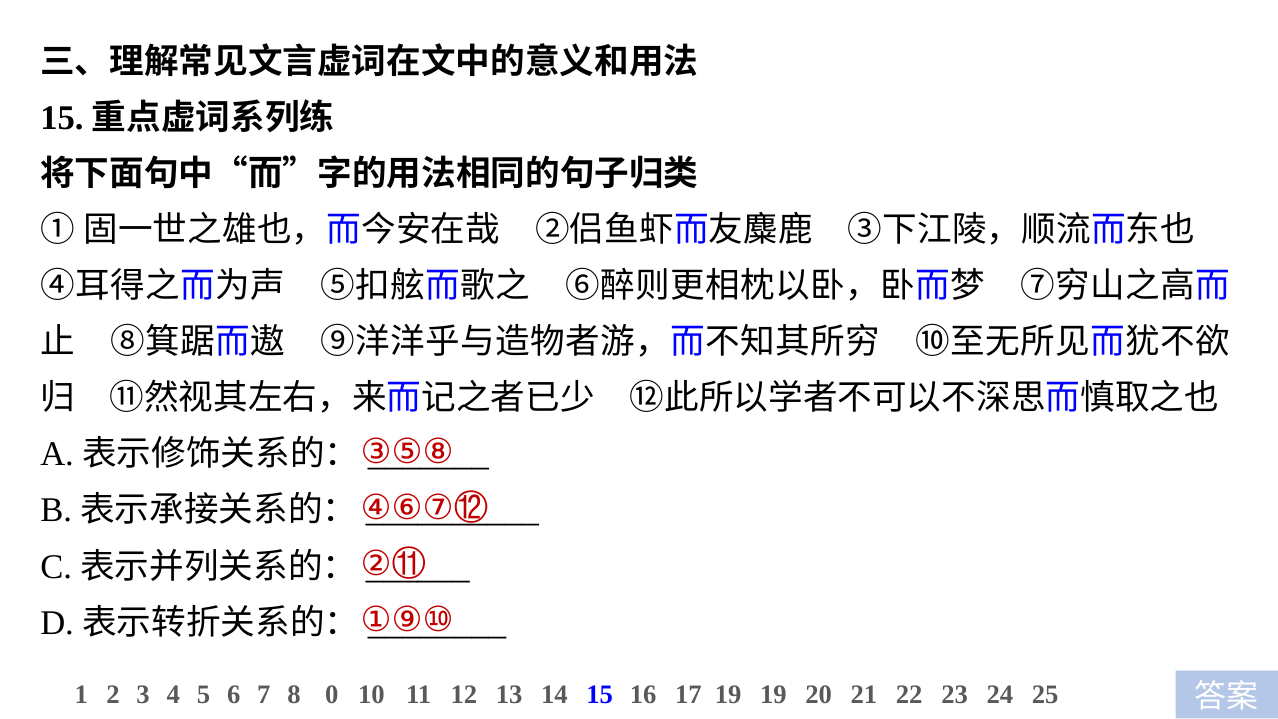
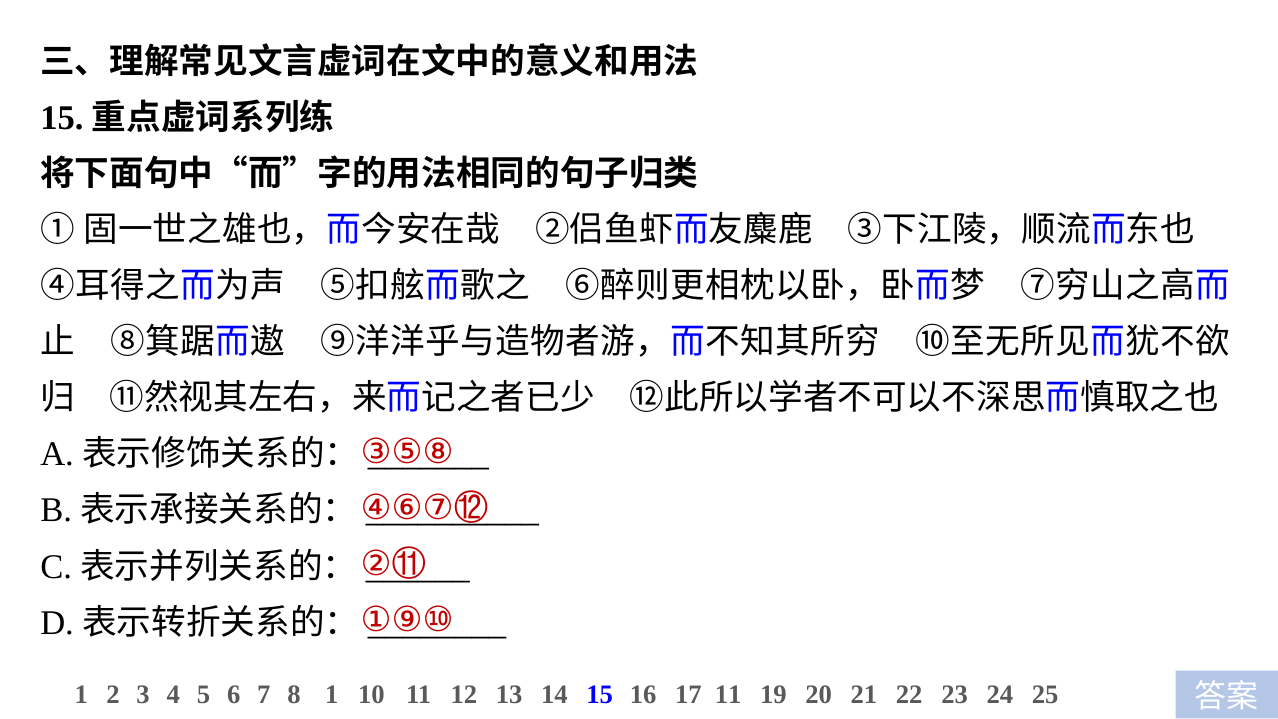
8 0: 0 -> 1 (332, 695)
17 19: 19 -> 11 (728, 695)
